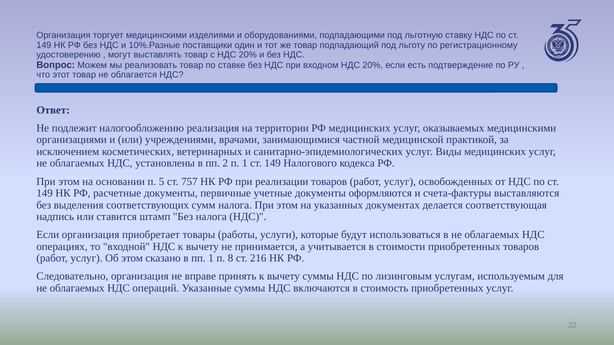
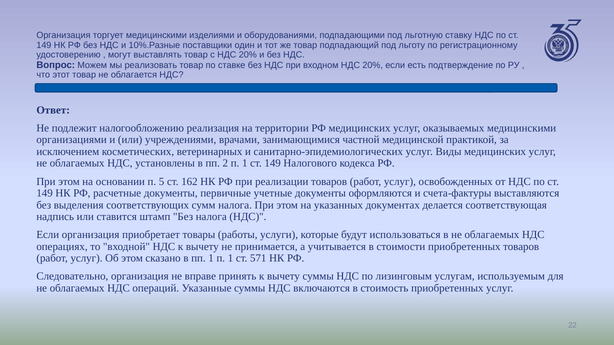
757: 757 -> 162 (189, 182)
1 п 8: 8 -> 1 (231, 259)
216: 216 -> 571 (258, 259)
